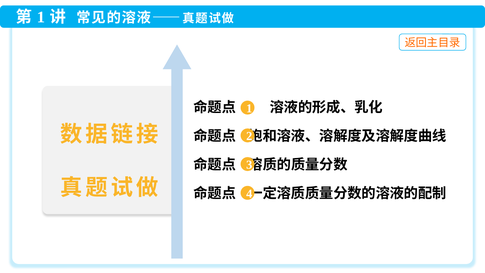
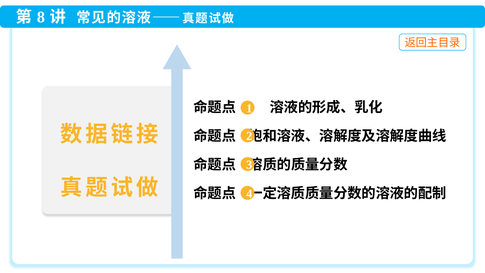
1: 1 -> 8 (41, 17)
